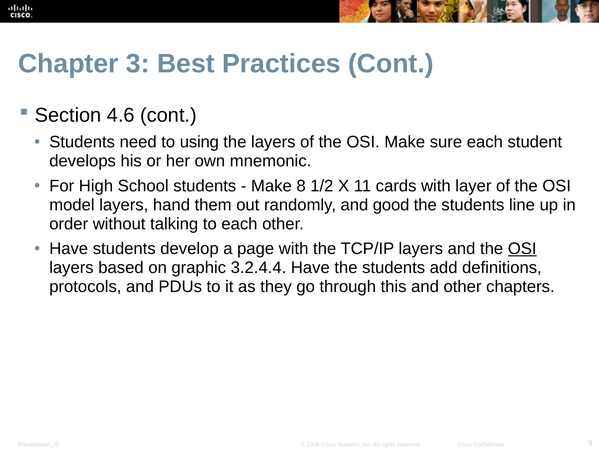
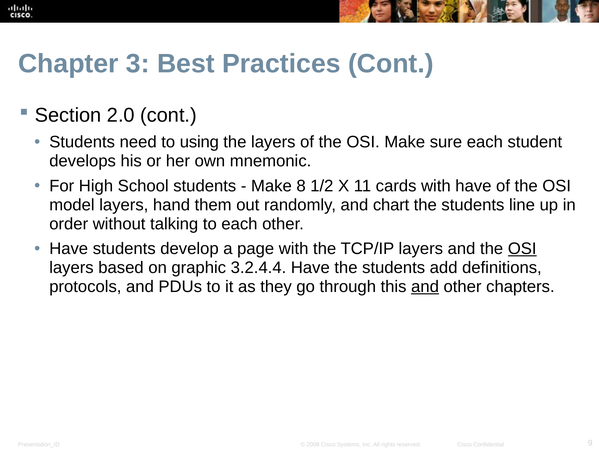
4.6: 4.6 -> 2.0 (121, 115)
with layer: layer -> have (473, 186)
good: good -> chart (391, 205)
and underline: none -> present (425, 286)
